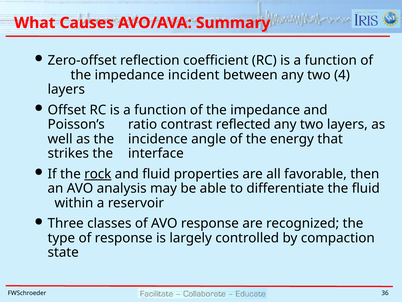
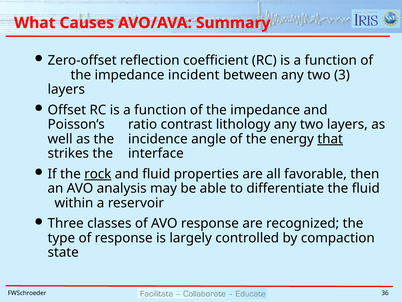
4: 4 -> 3 (342, 75)
reflected: reflected -> lithology (243, 124)
that underline: none -> present (330, 139)
